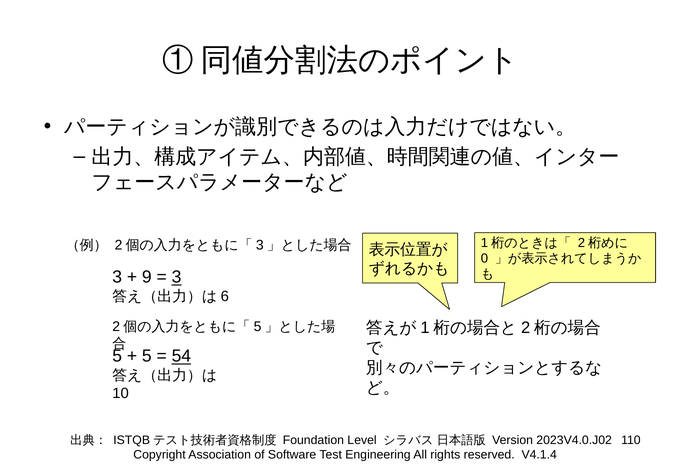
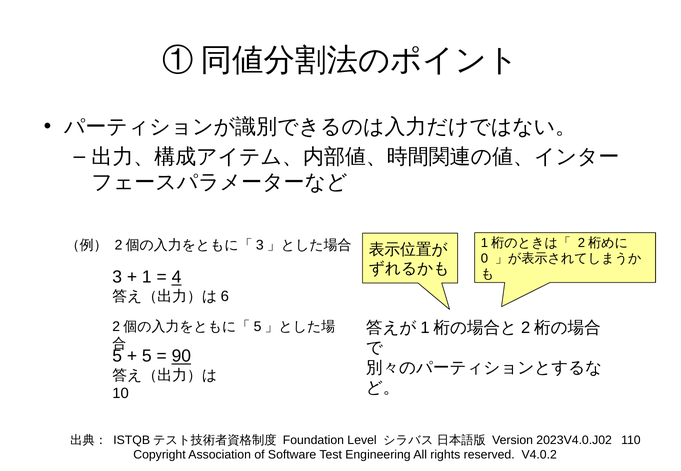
9: 9 -> 1 (147, 277)
3: 3 -> 4 (177, 277)
54: 54 -> 90 (181, 357)
V4.1.4: V4.1.4 -> V4.0.2 (539, 455)
